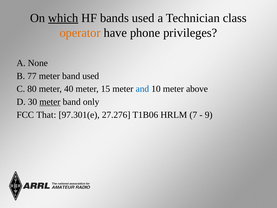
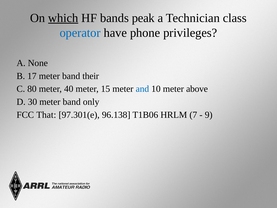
bands used: used -> peak (143, 18)
operator colour: orange -> blue (80, 33)
77: 77 -> 17 (32, 76)
band used: used -> their (91, 76)
meter underline: present -> none (50, 102)
27.276: 27.276 -> 96.138 (116, 115)
